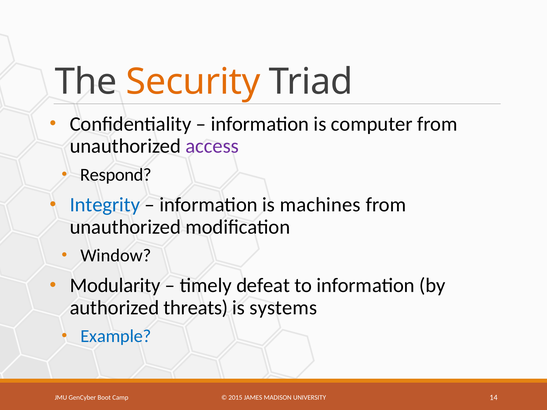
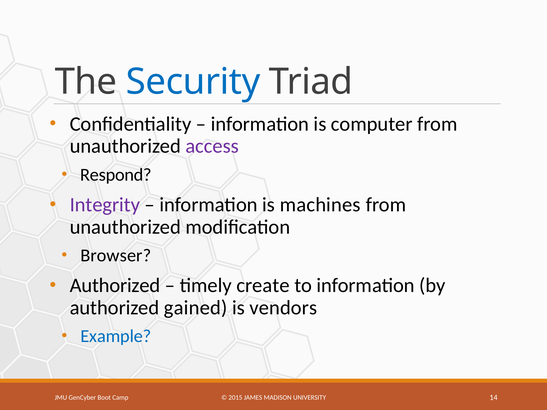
Security colour: orange -> blue (193, 82)
Integrity colour: blue -> purple (105, 205)
Window: Window -> Browser (116, 256)
Modularity: Modularity -> Authorized (115, 286)
defeat: defeat -> create (263, 286)
threats: threats -> gained (196, 308)
systems: systems -> vendors (283, 308)
